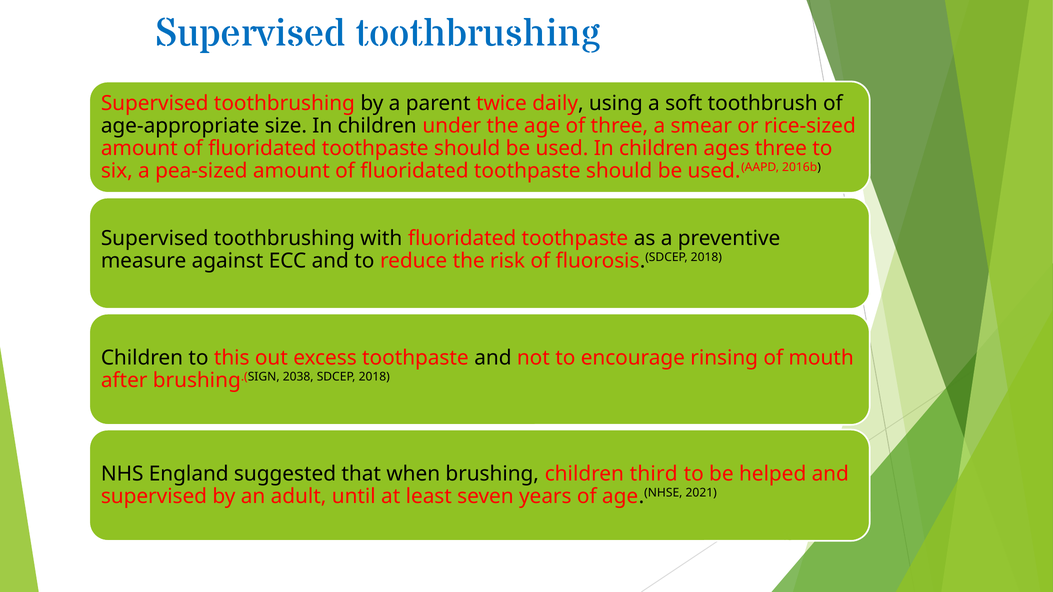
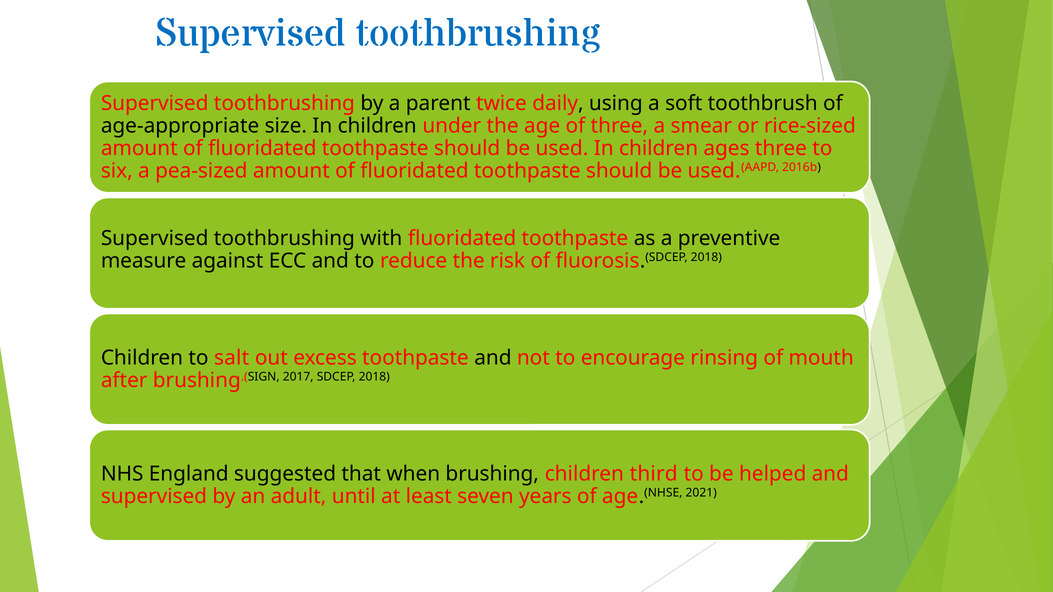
this: this -> salt (232, 358)
2038: 2038 -> 2017 (298, 377)
